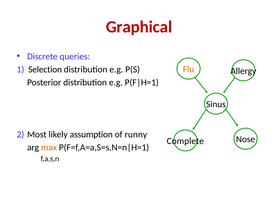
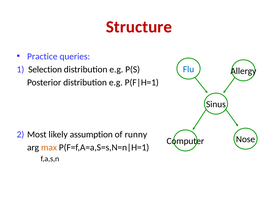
Graphical: Graphical -> Structure (139, 27)
Discrete: Discrete -> Practice (42, 56)
Flu colour: orange -> blue (189, 69)
Complete: Complete -> Computer (185, 141)
